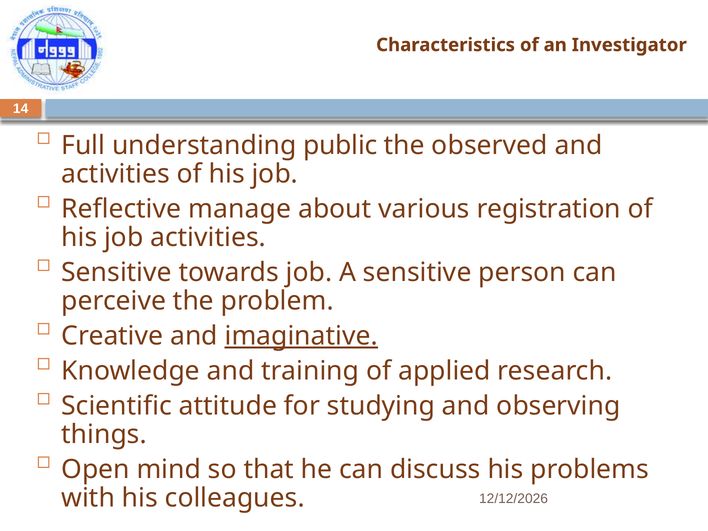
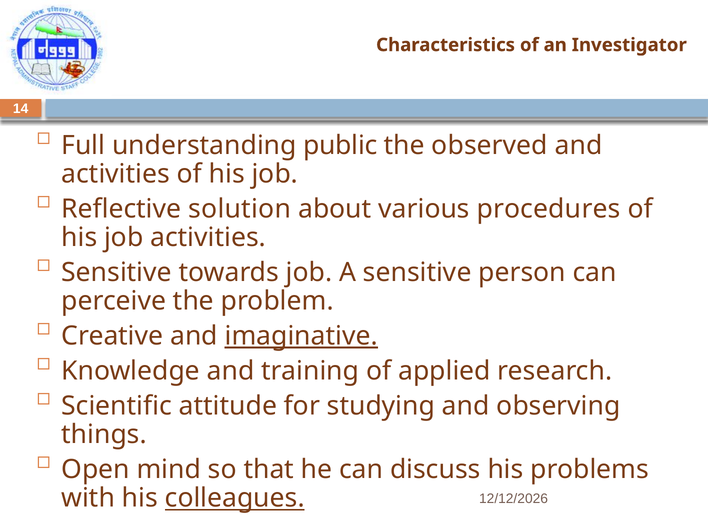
manage: manage -> solution (240, 209)
registration: registration -> procedures (549, 209)
colleagues underline: none -> present (235, 498)
